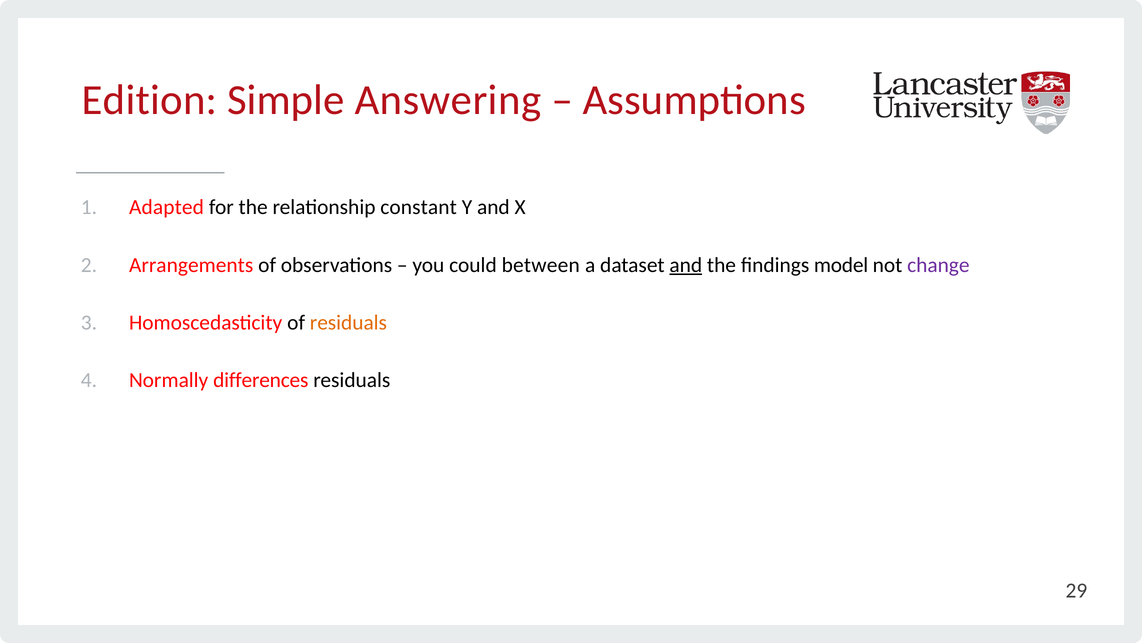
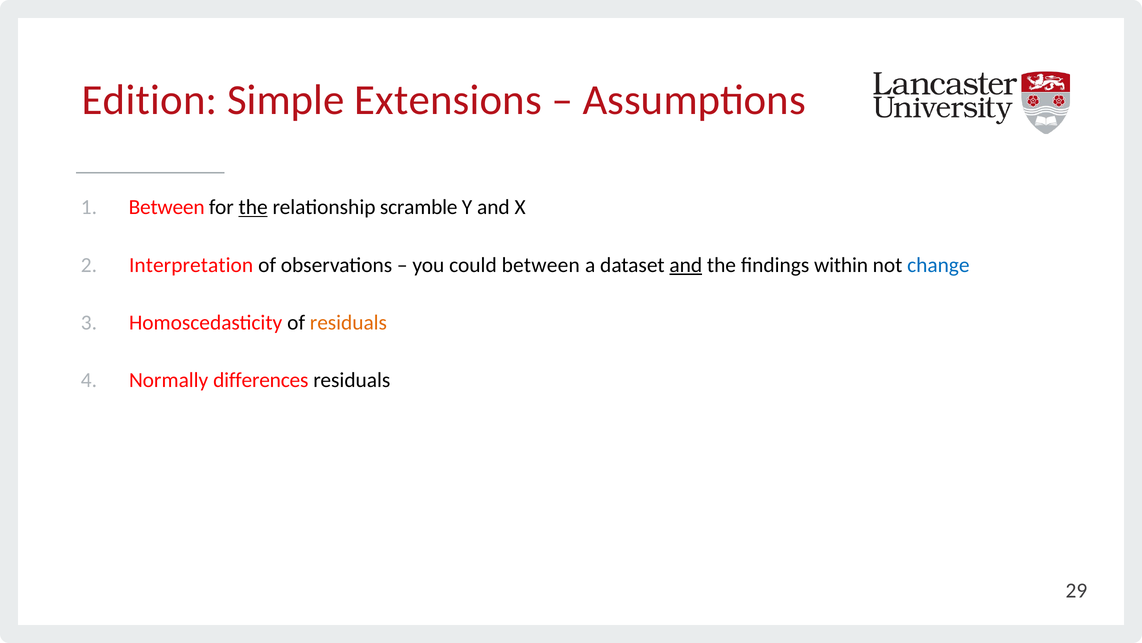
Answering: Answering -> Extensions (448, 100)
Adapted: Adapted -> Between (167, 207)
the underline: none -> present (253, 207)
constant: constant -> scramble (419, 207)
Arrangements: Arrangements -> Interpretation (191, 265)
model: model -> within (841, 265)
change colour: purple -> blue (938, 265)
